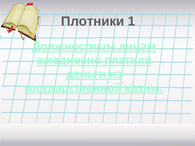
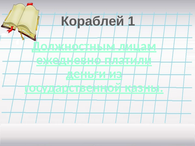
Плотники: Плотники -> Кораблей (93, 21)
